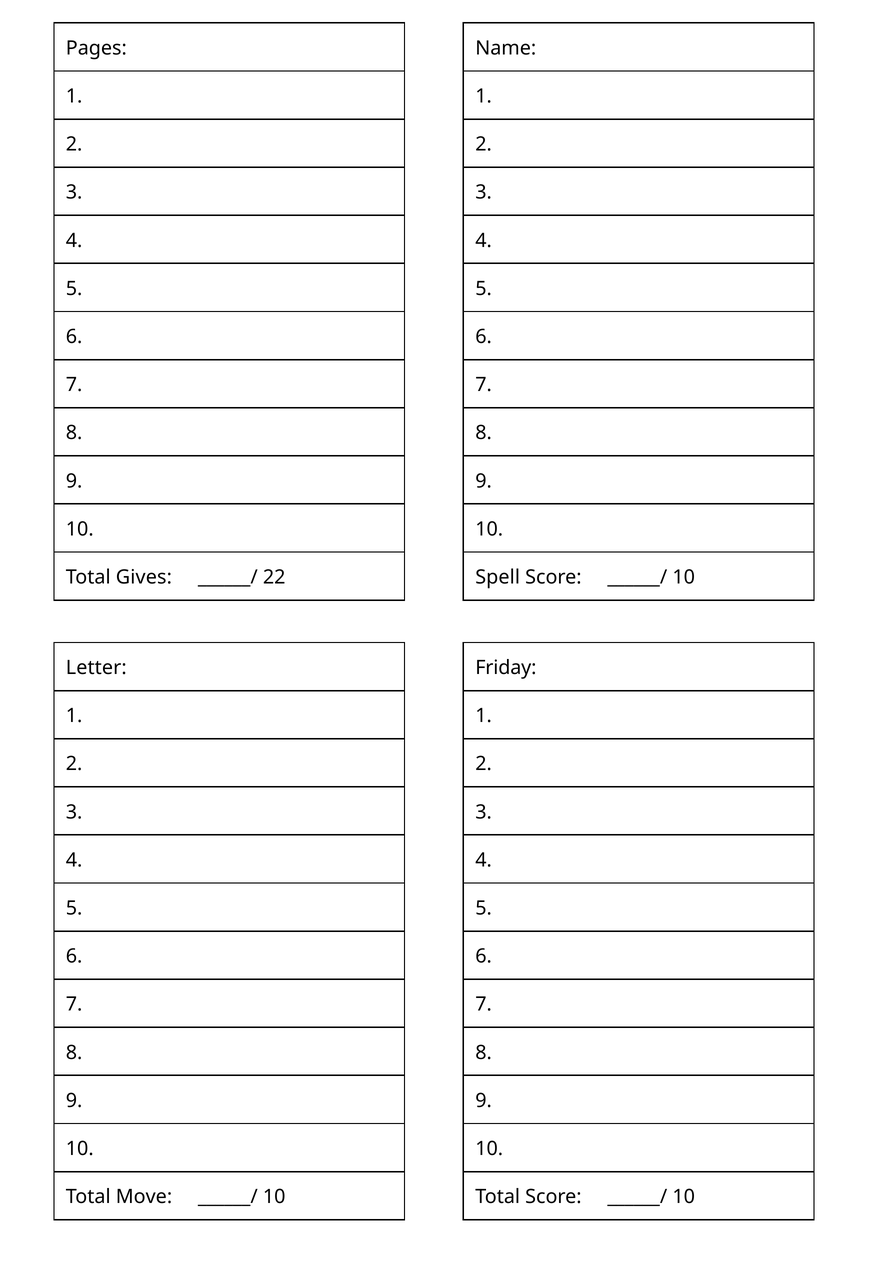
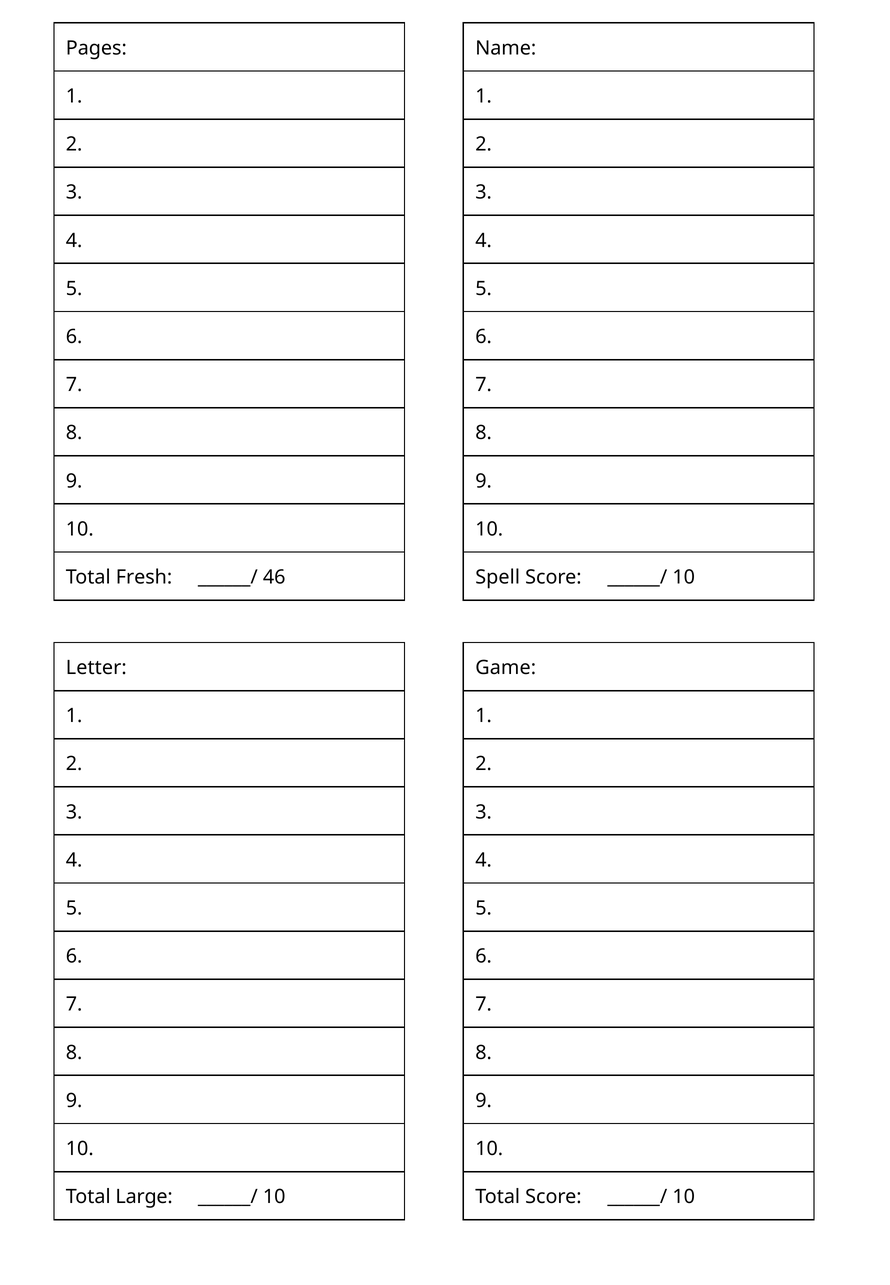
Gives: Gives -> Fresh (144, 578)
22: 22 -> 46 (274, 578)
Friday: Friday -> Game (506, 668)
Move: Move -> Large (144, 1197)
